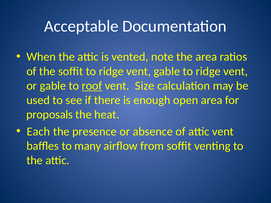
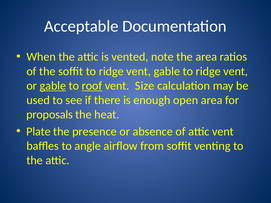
gable underline: none -> present (53, 86)
Each: Each -> Plate (38, 132)
many: many -> angle (88, 146)
